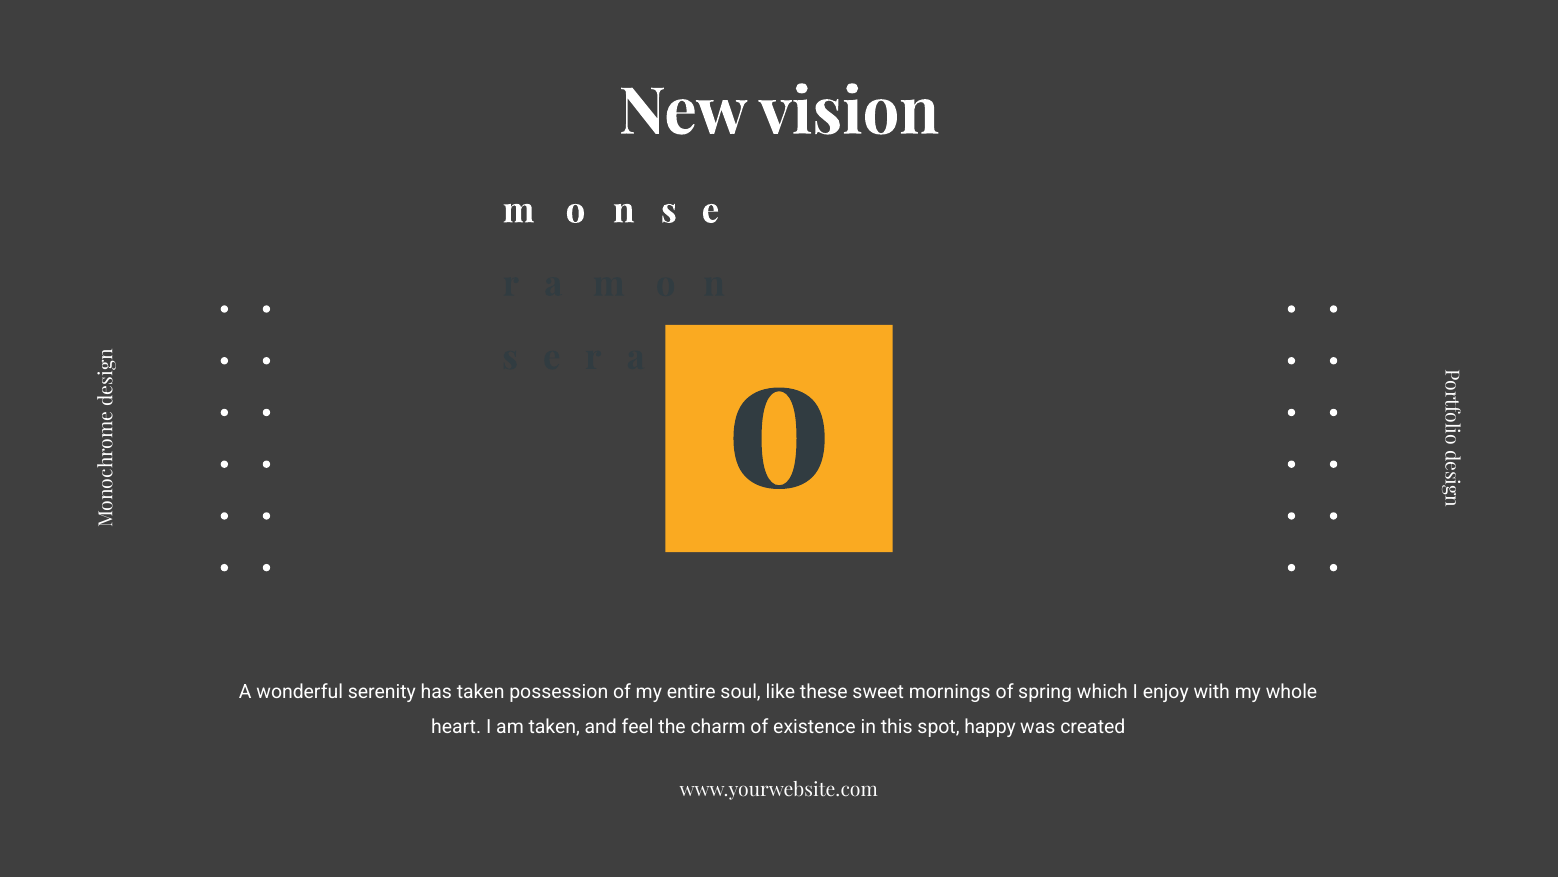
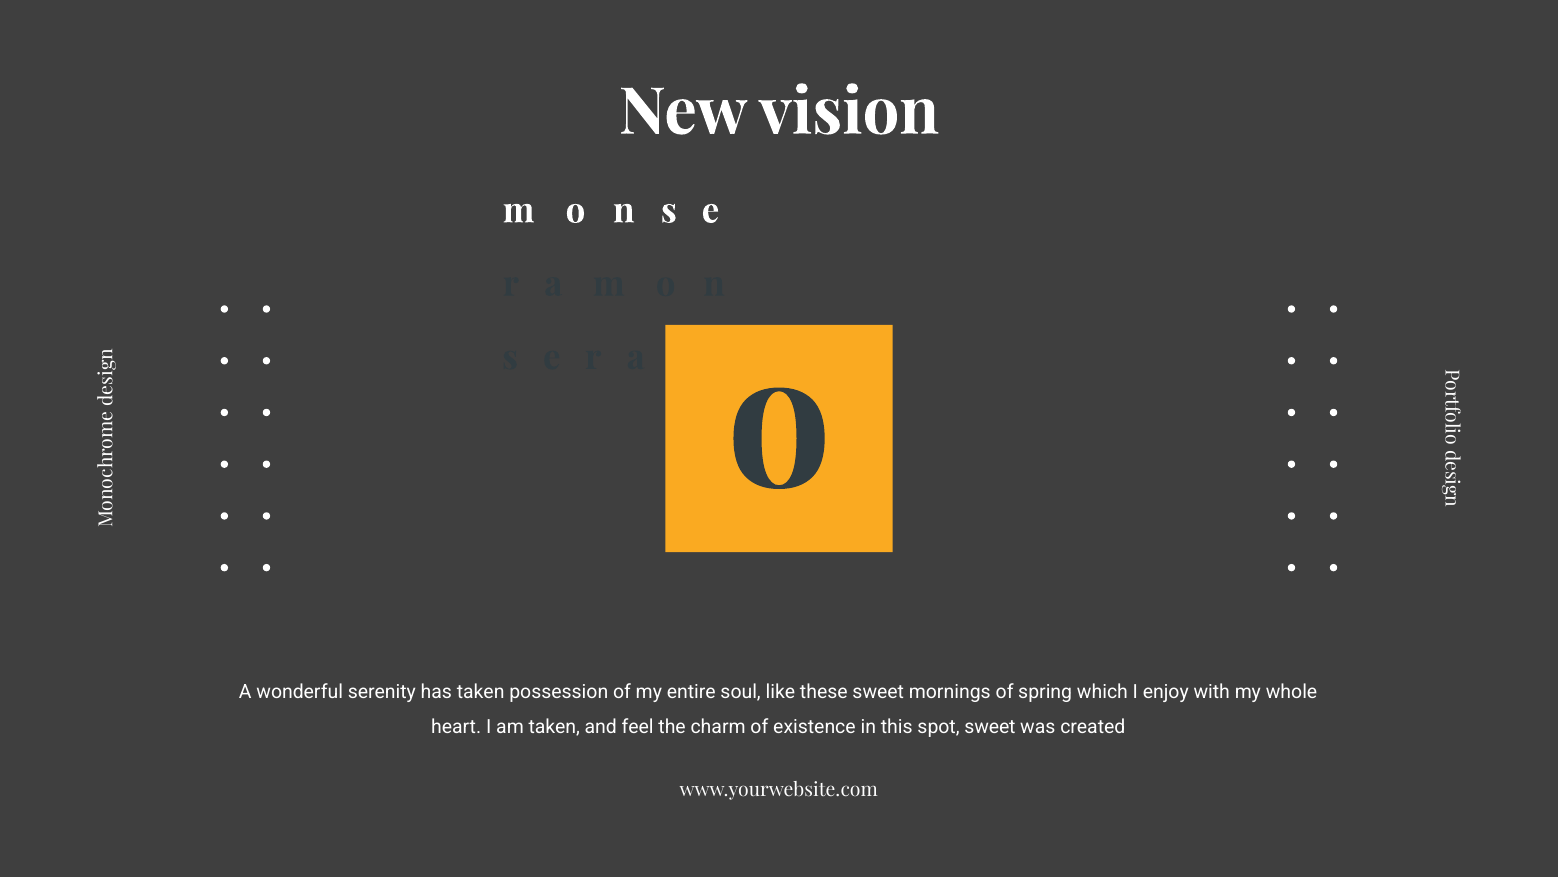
spot happy: happy -> sweet (990, 727)
